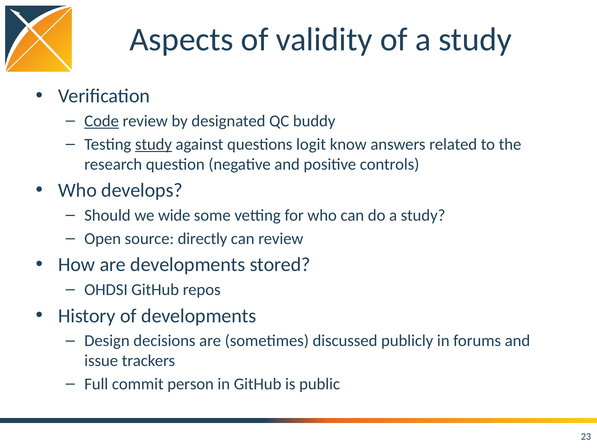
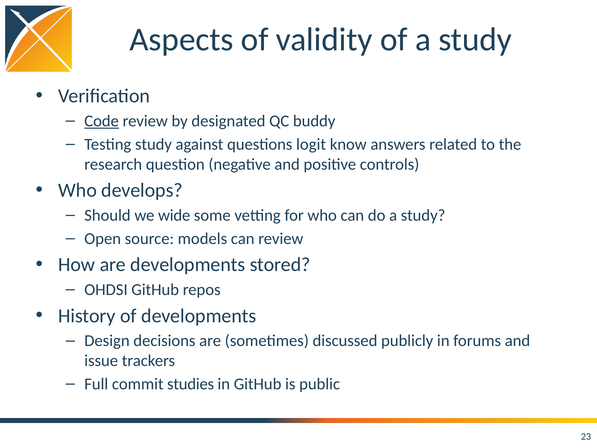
study underline: present -> none (153, 144)
directly: directly -> models (202, 238)
person: person -> studies (191, 384)
